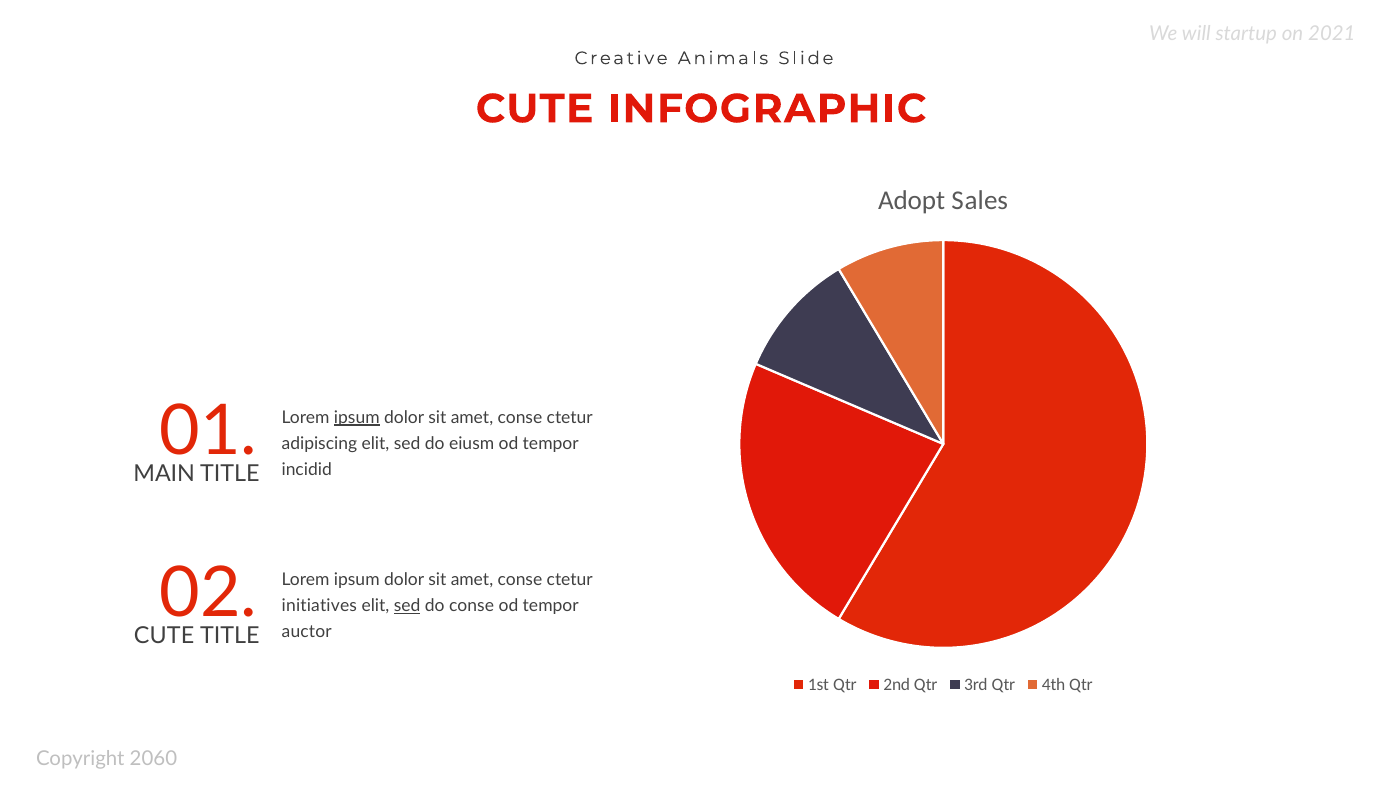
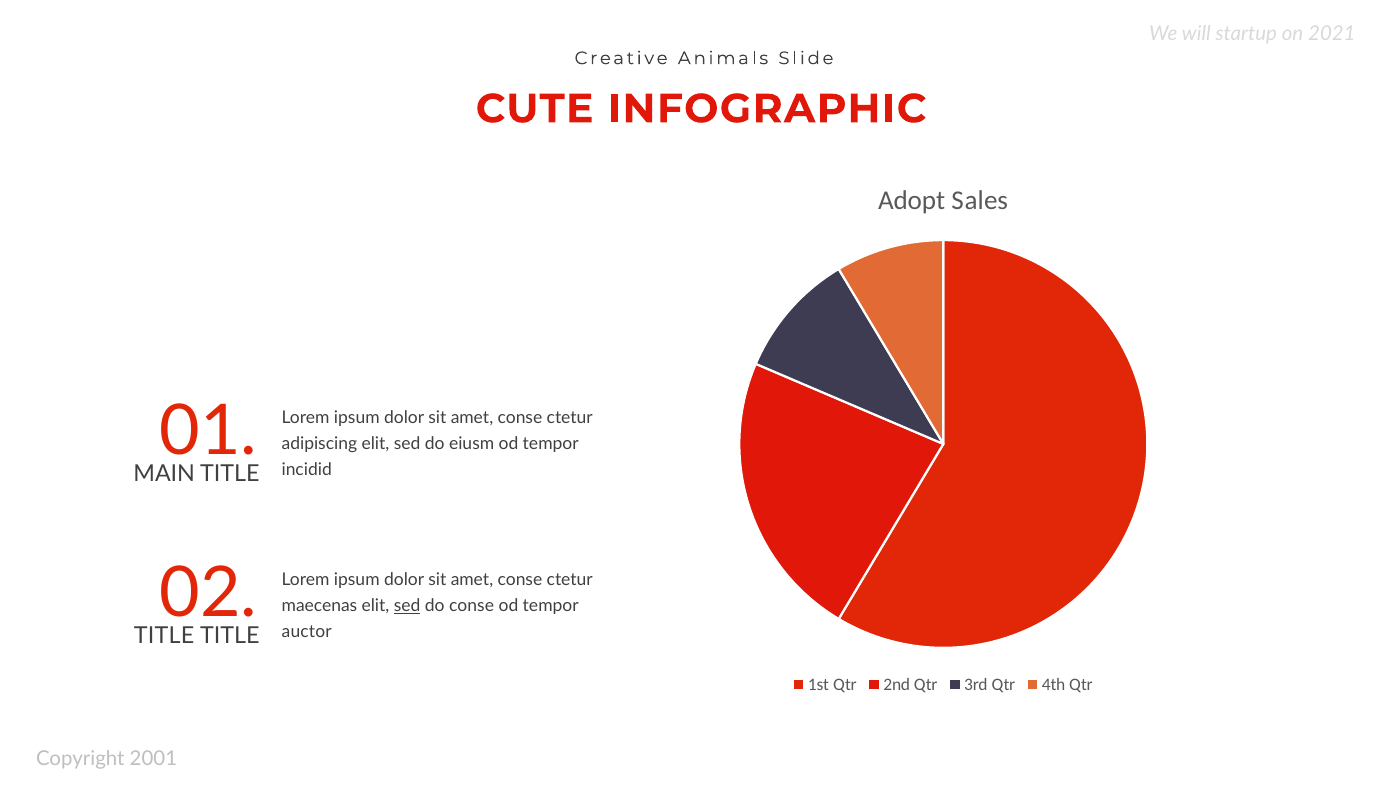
ipsum underline: present -> none (357, 418)
initiatives: initiatives -> maecenas (319, 606)
CUTE: CUTE -> TITLE (164, 636)
2060: 2060 -> 2001 (153, 760)
